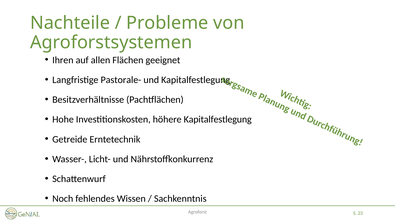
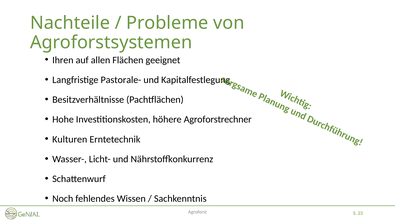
höhere Kapitalfestlegung: Kapitalfestlegung -> Agroforstrechner (218, 120)
Getreide: Getreide -> Kulturen (70, 139)
